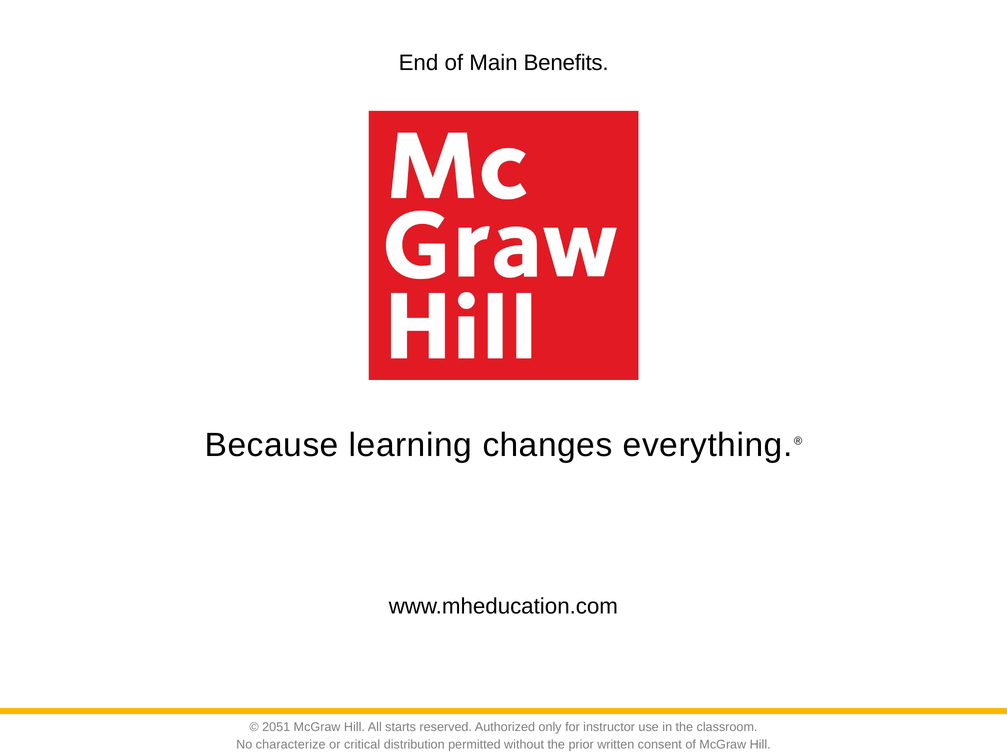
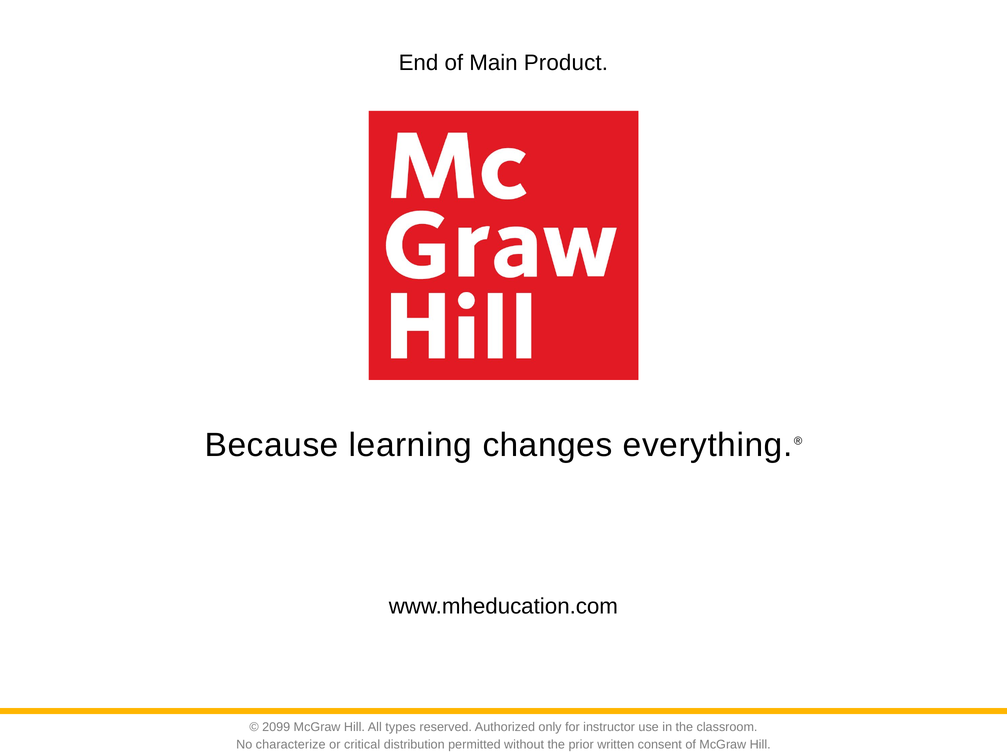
Benefits: Benefits -> Product (566, 63)
2051: 2051 -> 2099 (276, 727)
starts: starts -> types (401, 727)
